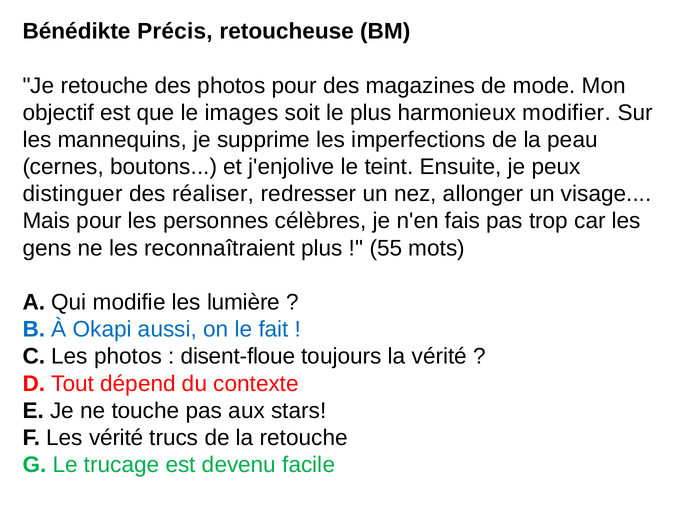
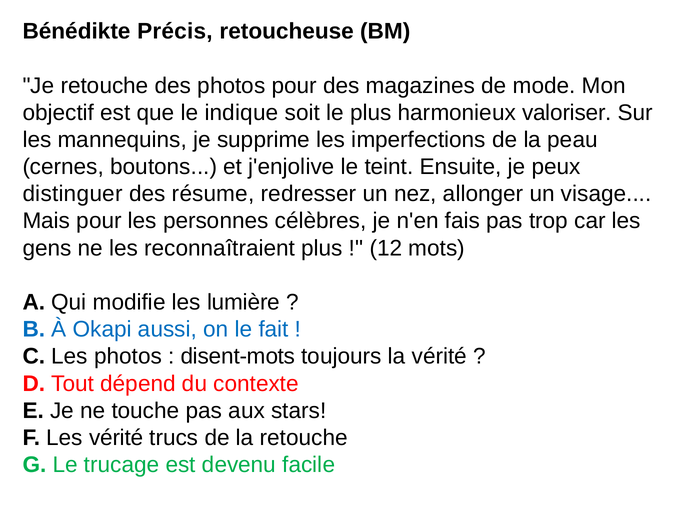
images: images -> indique (242, 113)
modifier: modifier -> valoriser (567, 113)
réaliser: réaliser -> résume (213, 194)
55: 55 -> 12 (386, 248)
disent-floue: disent-floue -> disent-mots (238, 357)
